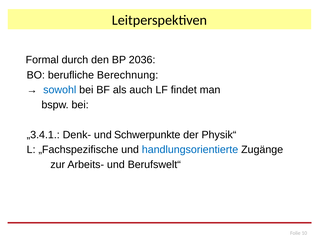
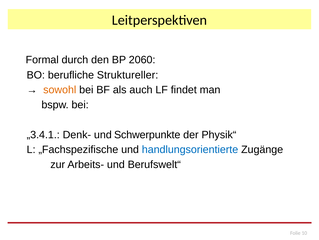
2036: 2036 -> 2060 (142, 60)
Berechnung: Berechnung -> Struktureller (128, 75)
sowohl colour: blue -> orange (60, 90)
